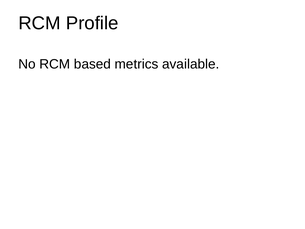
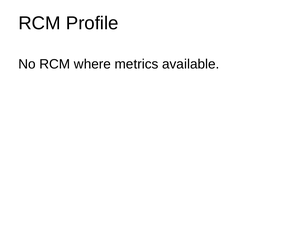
based: based -> where (92, 64)
